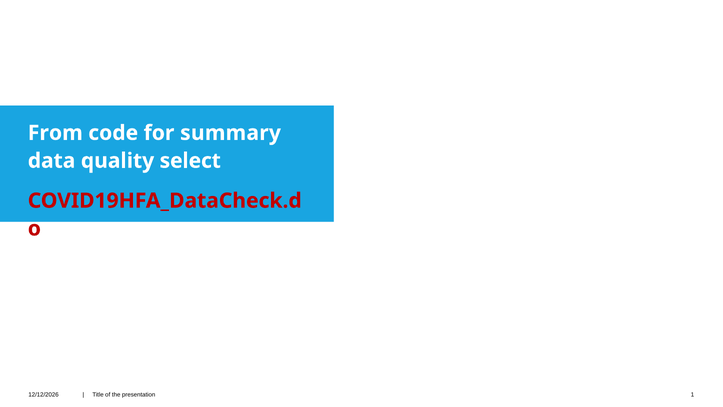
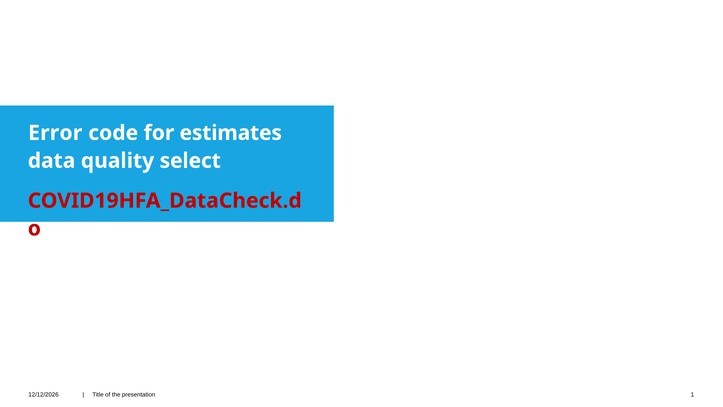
From: From -> Error (55, 133)
summary: summary -> estimates (231, 133)
